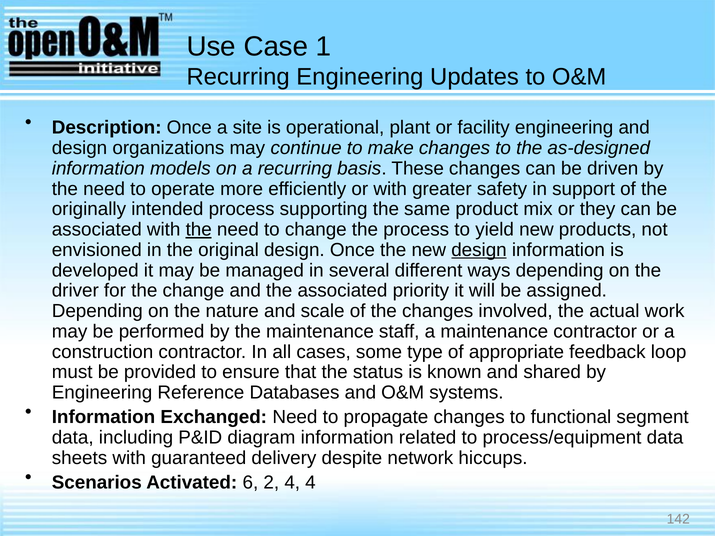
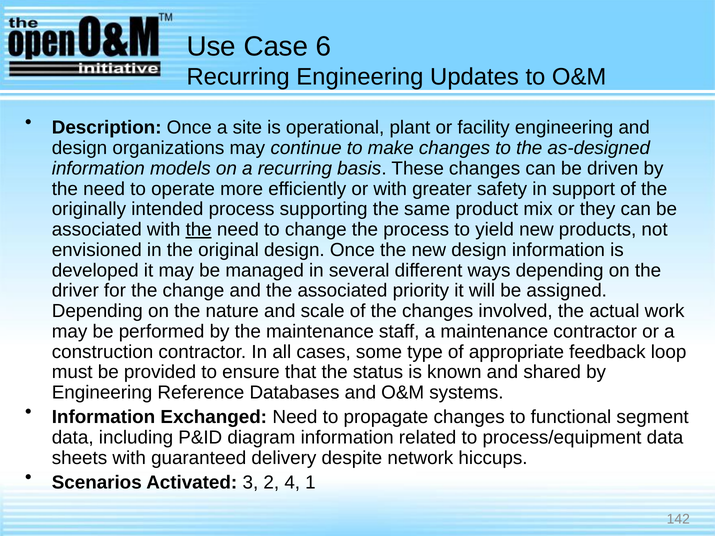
1: 1 -> 6 (324, 46)
design underline: present -> none (479, 250)
6: 6 -> 3 (250, 483)
4 4: 4 -> 1 (310, 483)
